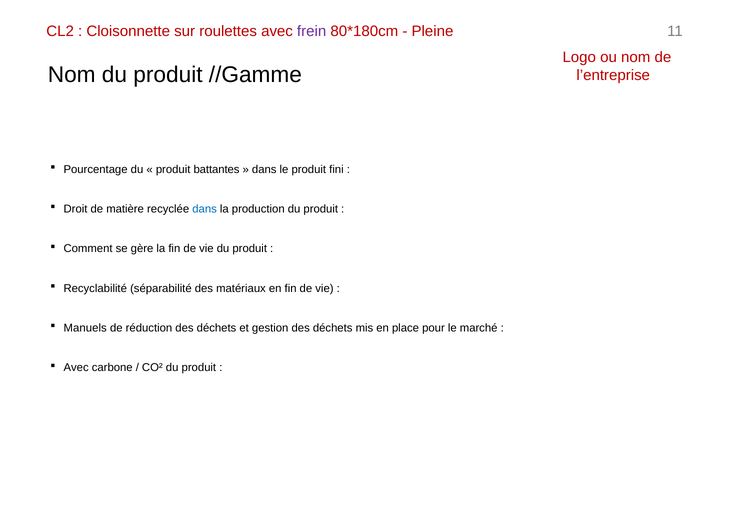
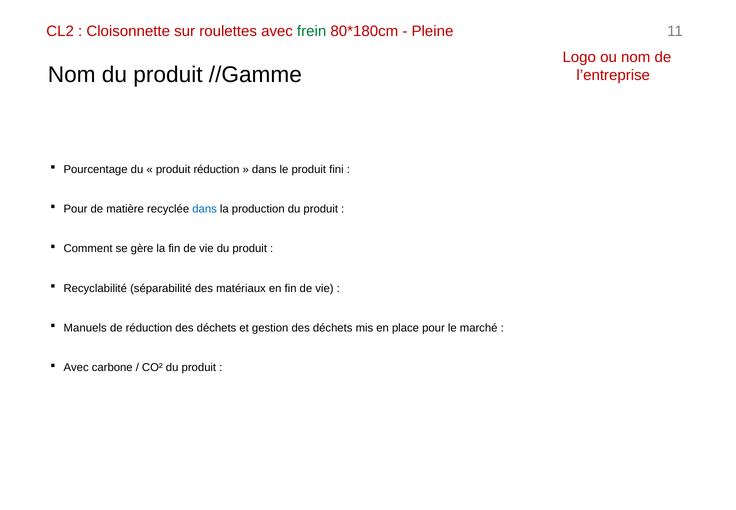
frein colour: purple -> green (312, 31)
produit battantes: battantes -> réduction (216, 169)
Droit: Droit -> Pour (76, 209)
